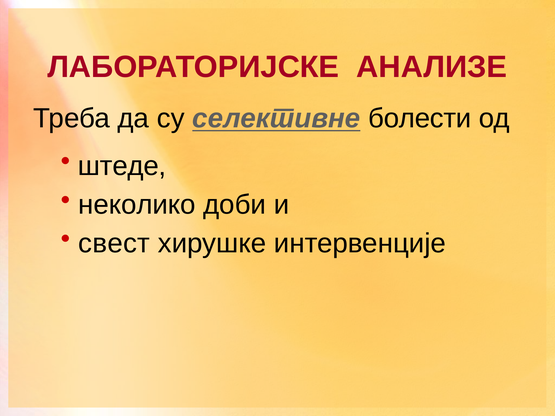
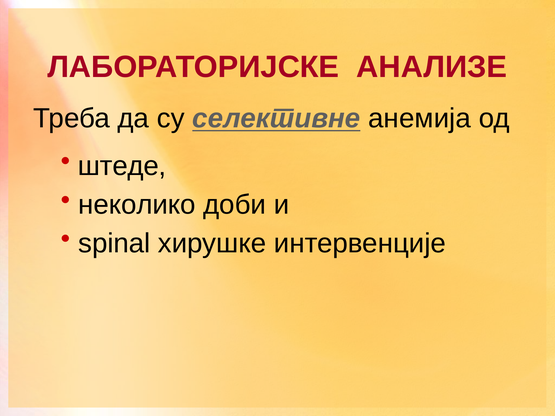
болести: болести -> анемија (420, 118)
свест: свест -> spinal (114, 244)
